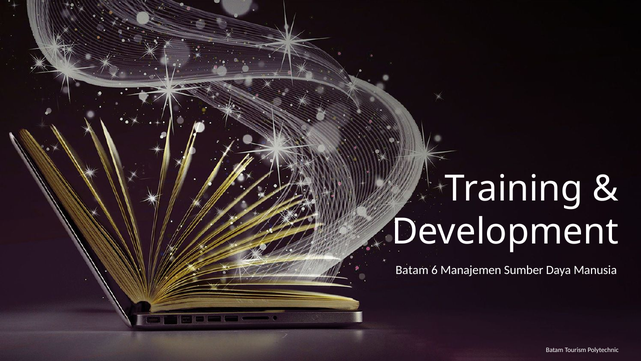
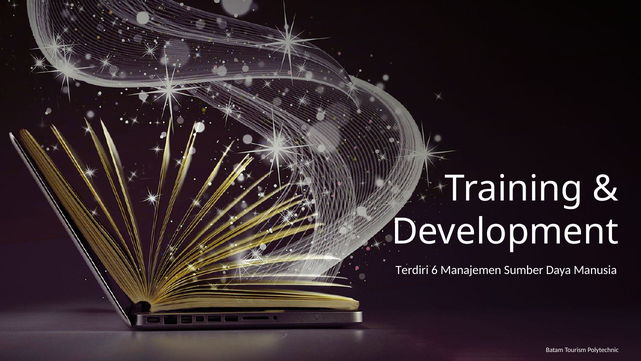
Batam: Batam -> Terdiri (412, 270)
